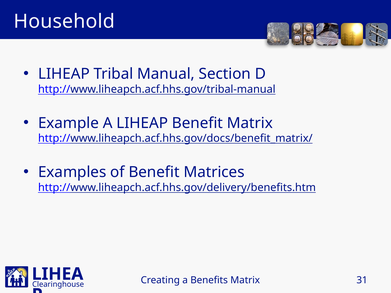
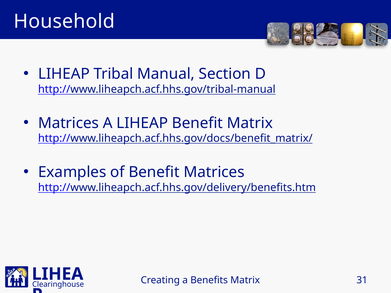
Example: Example -> Matrices (68, 123)
